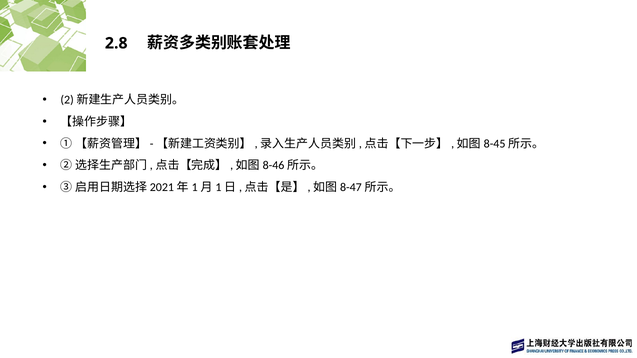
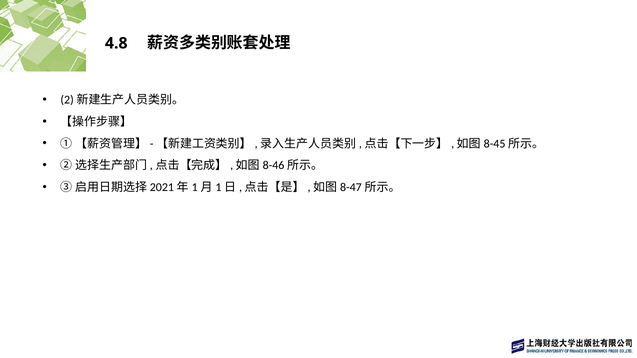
2.8: 2.8 -> 4.8 (116, 43)
